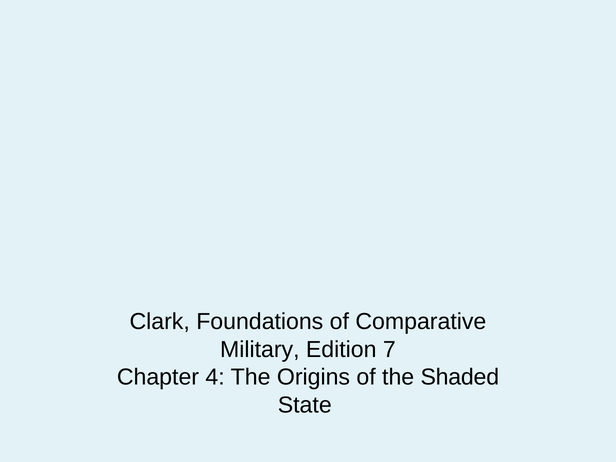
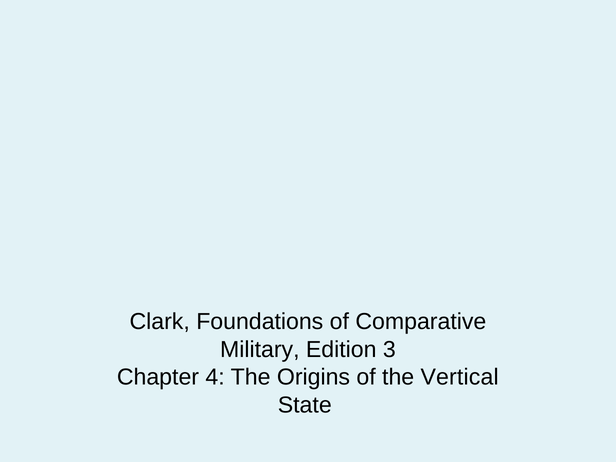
7: 7 -> 3 (389, 350)
Shaded: Shaded -> Vertical (460, 377)
